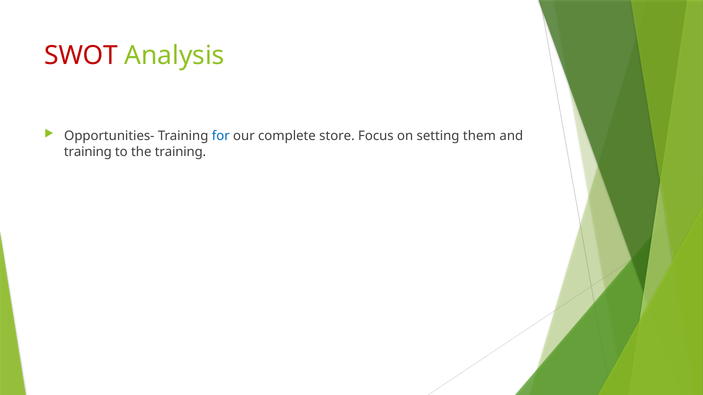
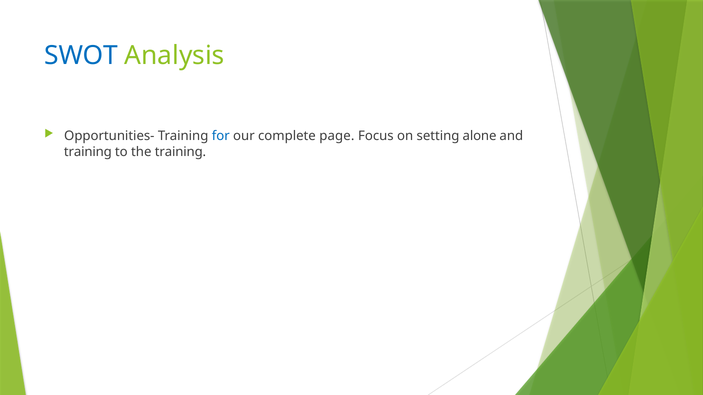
SWOT colour: red -> blue (81, 55)
store: store -> page (337, 136)
them: them -> alone (480, 136)
